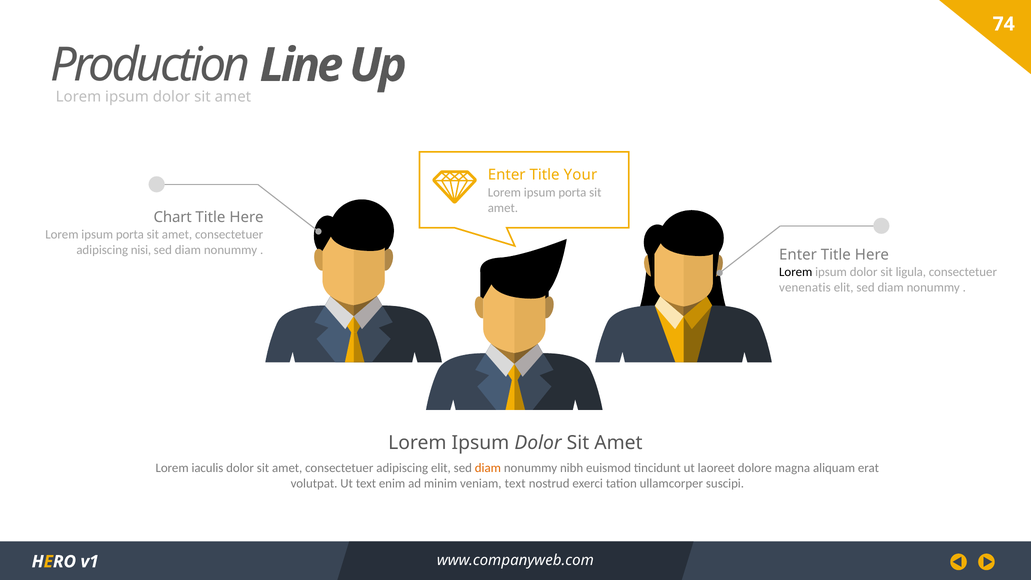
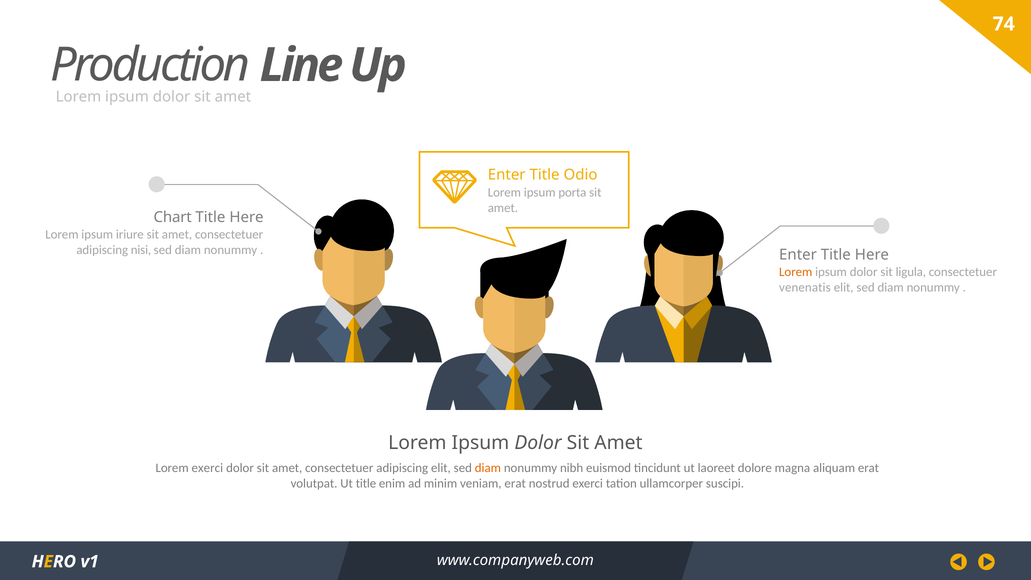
Your: Your -> Odio (581, 175)
porta: porta -> iriure (130, 234)
Lorem colour: black -> orange (796, 272)
Lorem iaculis: iaculis -> exerci (207, 468)
Ut text: text -> title (366, 484)
veniam text: text -> erat (515, 484)
